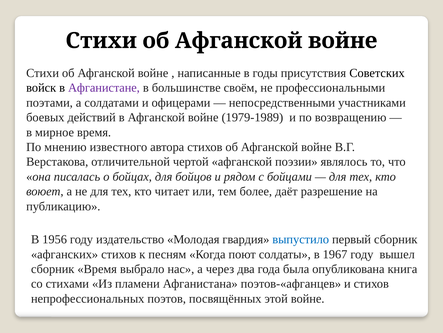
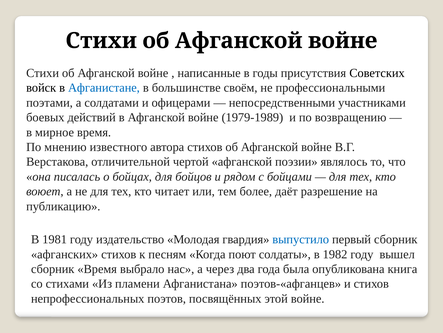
Афганистане colour: purple -> blue (104, 88)
1956: 1956 -> 1981 (55, 239)
1967: 1967 -> 1982 (335, 254)
